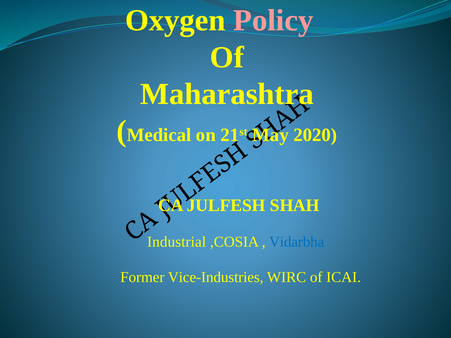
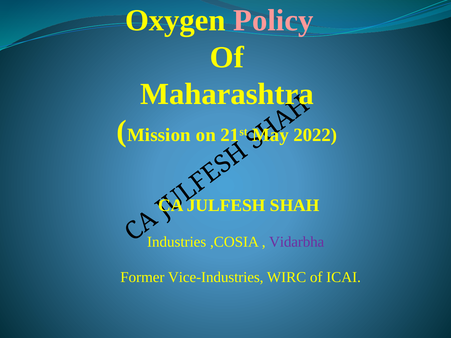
Medical: Medical -> Mission (159, 135)
2020: 2020 -> 2022 (315, 135)
Industrial: Industrial -> Industries (177, 242)
Vidarbha colour: blue -> purple (297, 242)
